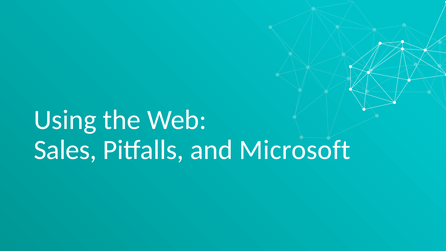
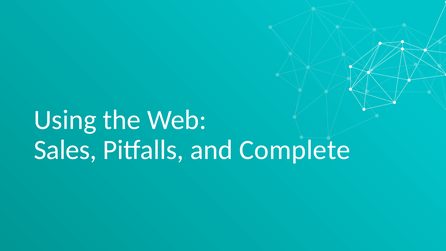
Microsoft: Microsoft -> Complete (295, 150)
